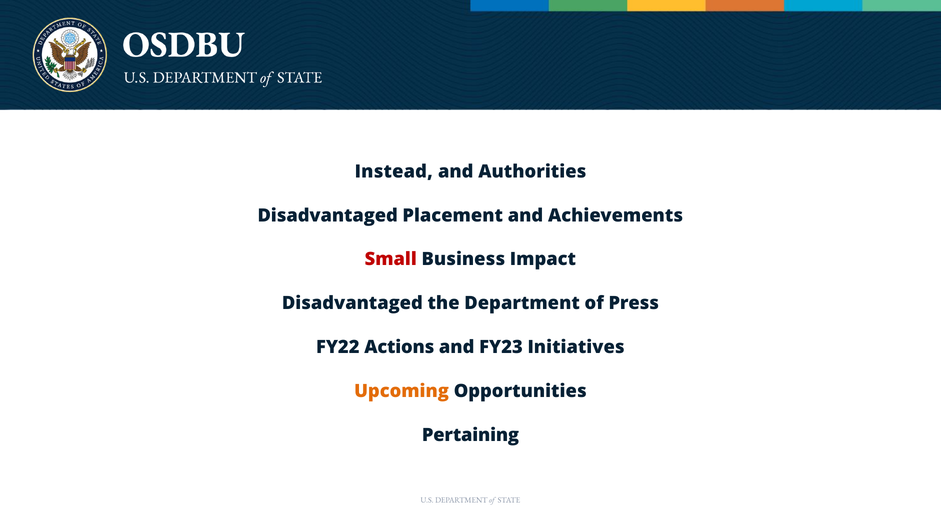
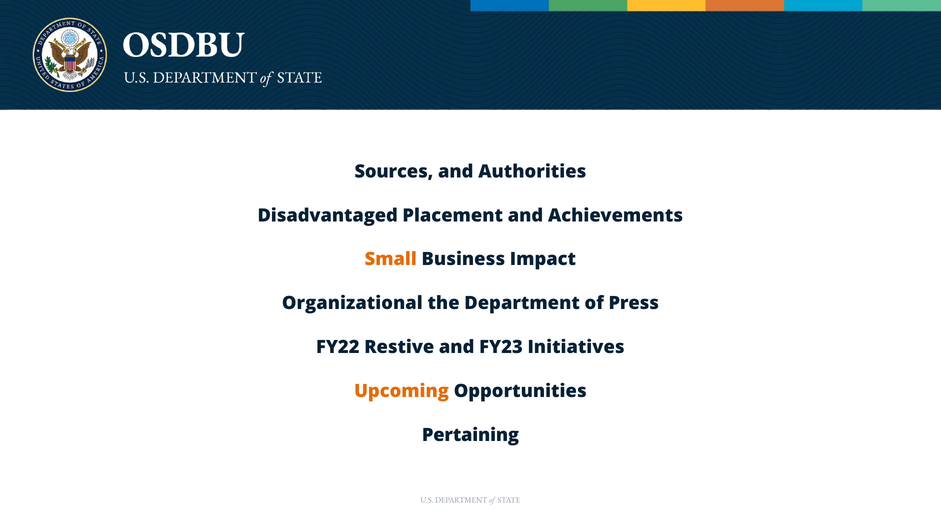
Instead: Instead -> Sources (394, 172)
Small colour: red -> orange (391, 260)
Disadvantaged: Disadvantaged -> Organizational (352, 304)
Actions: Actions -> Restive (399, 348)
